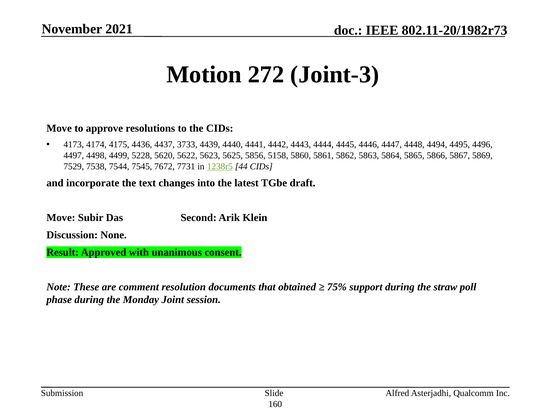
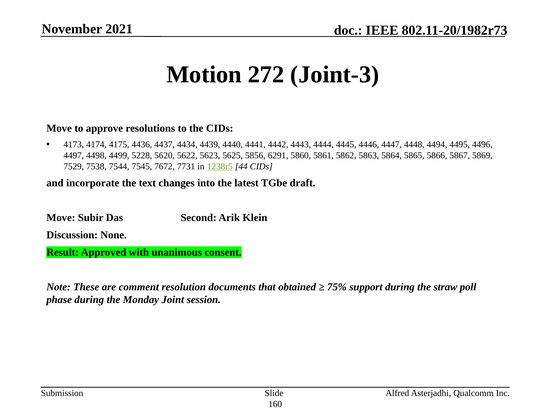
3733: 3733 -> 4434 (187, 144)
5158: 5158 -> 6291 (278, 155)
